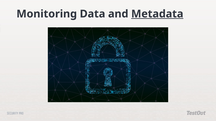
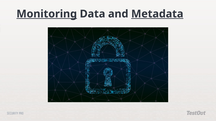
Monitoring underline: none -> present (47, 14)
